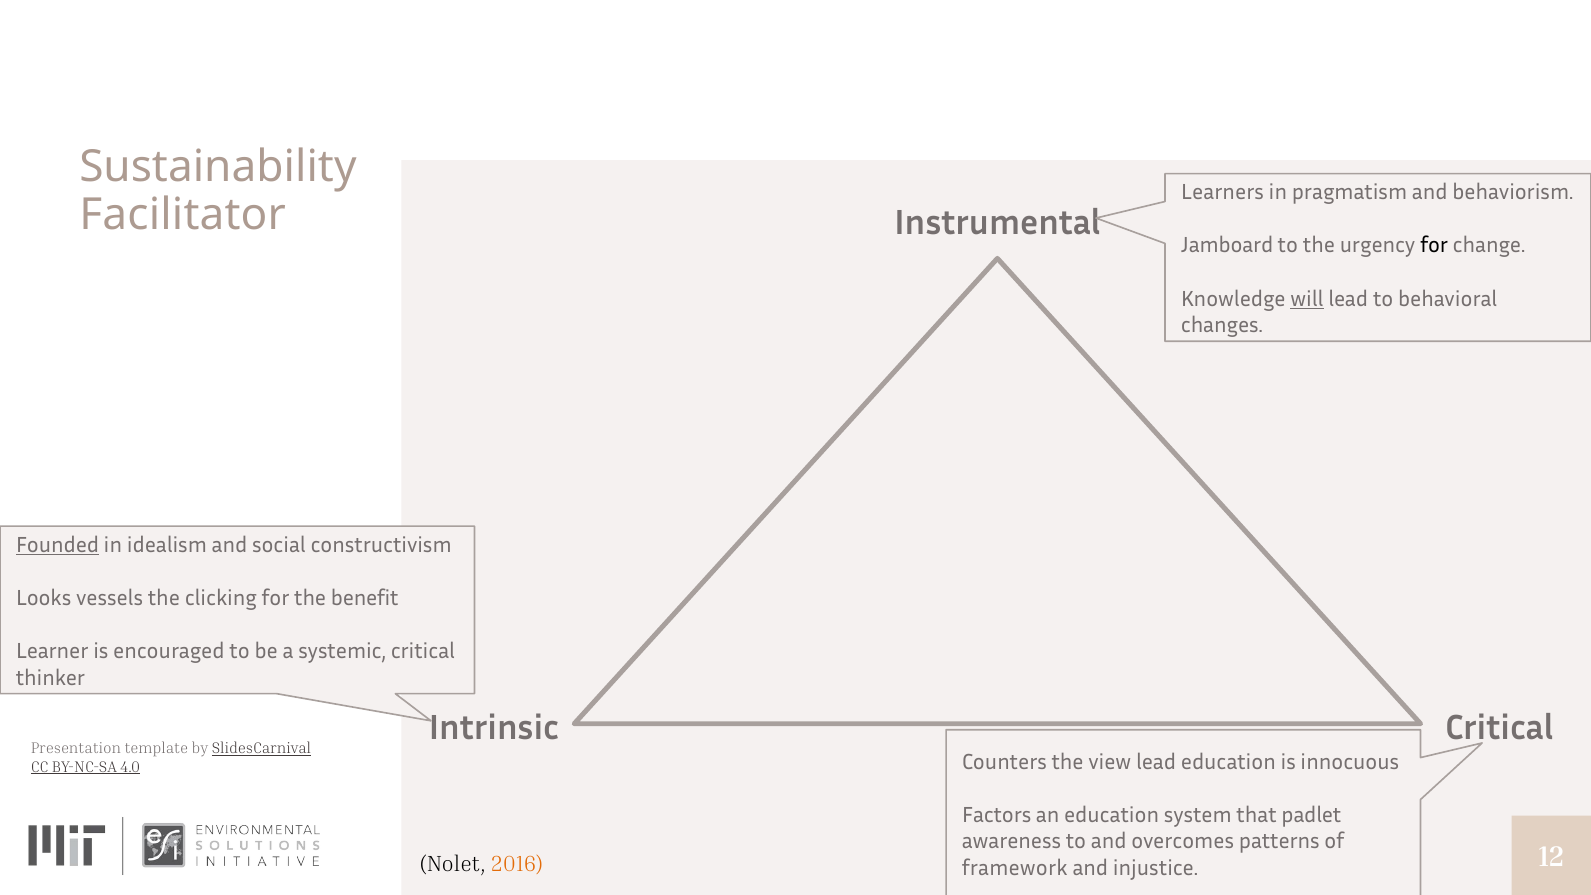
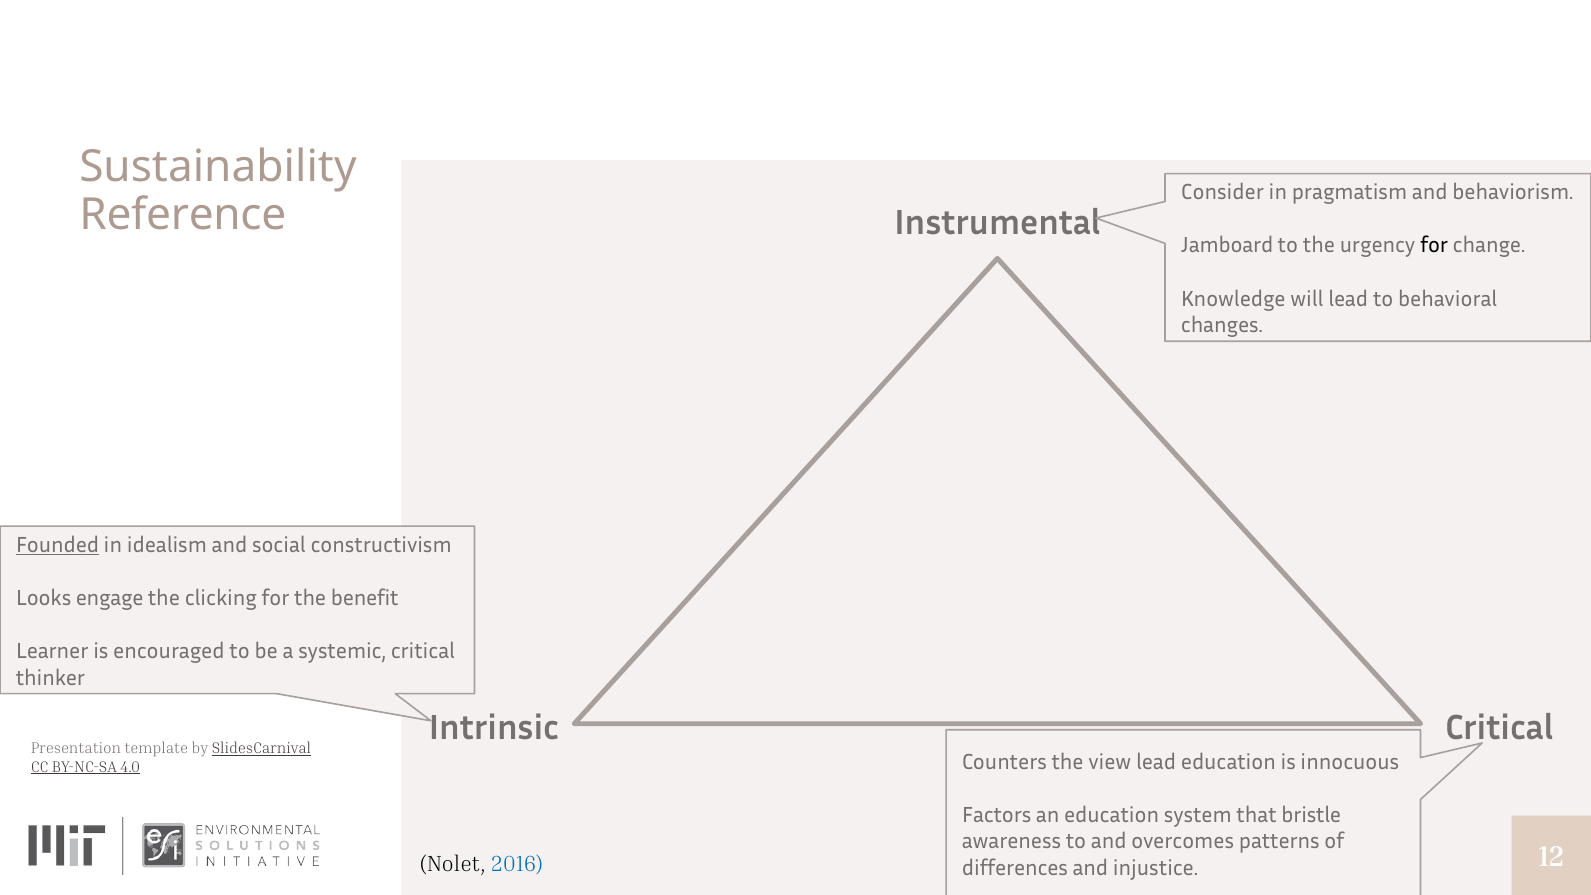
Learners: Learners -> Consider (1222, 193)
Facilitator: Facilitator -> Reference (183, 215)
will underline: present -> none (1307, 299)
vessels: vessels -> engage (110, 598)
padlet: padlet -> bristle (1311, 815)
2016 colour: orange -> blue (517, 864)
framework: framework -> differences (1015, 868)
